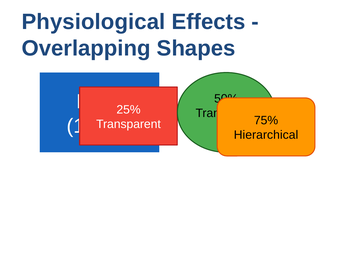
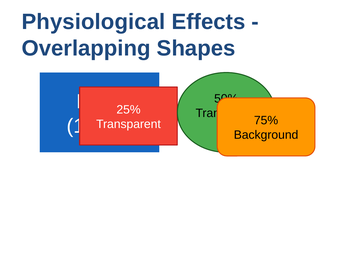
Hierarchical: Hierarchical -> Background (266, 135)
